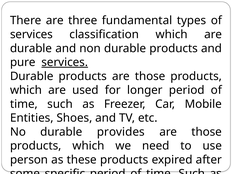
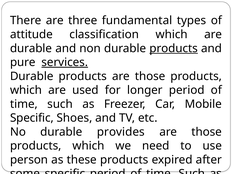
services: services -> attitude (31, 34)
products underline: none -> present (174, 48)
Entities: Entities -> Specific (32, 118)
